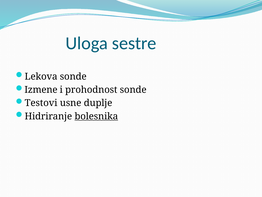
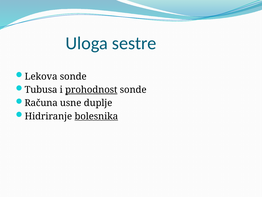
Izmene: Izmene -> Tubusa (41, 90)
prohodnost underline: none -> present (91, 90)
Testovi: Testovi -> Računa (41, 103)
